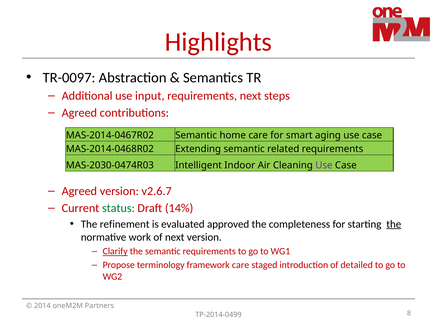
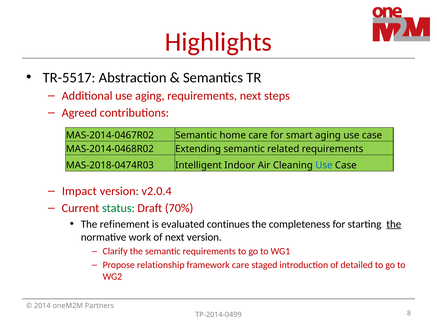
TR-0097: TR-0097 -> TR-5517 (69, 77)
use input: input -> aging (150, 96)
MAS-2030-0474R03: MAS-2030-0474R03 -> MAS-2018-0474R03 (110, 165)
Use colour: purple -> blue (324, 165)
Agreed: Agreed -> Impact (79, 191)
v2.6.7: v2.6.7 -> v2.0.4 (157, 191)
14%: 14% -> 70% (179, 208)
approved: approved -> continues (228, 224)
Clarify underline: present -> none (115, 251)
terminology: terminology -> relationship (161, 265)
